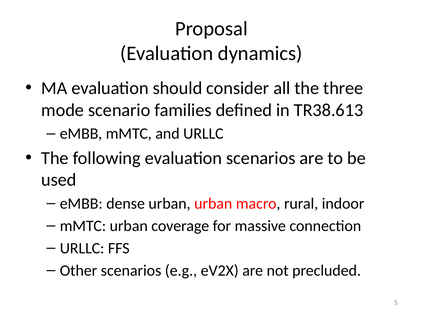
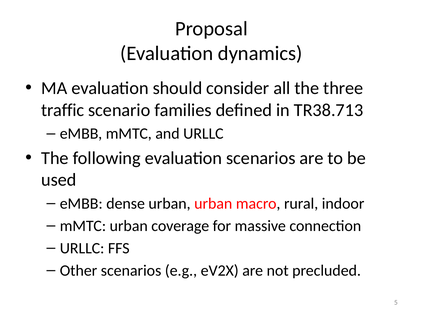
mode: mode -> traffic (63, 110)
TR38.613: TR38.613 -> TR38.713 (329, 110)
